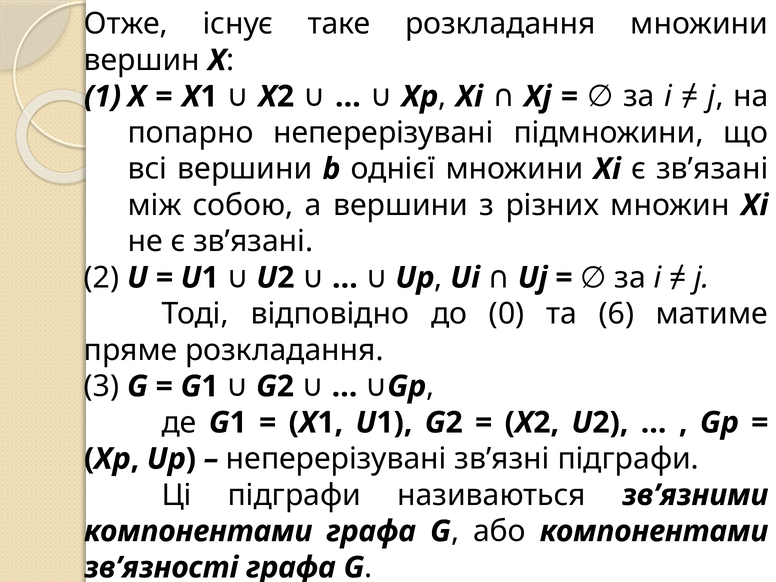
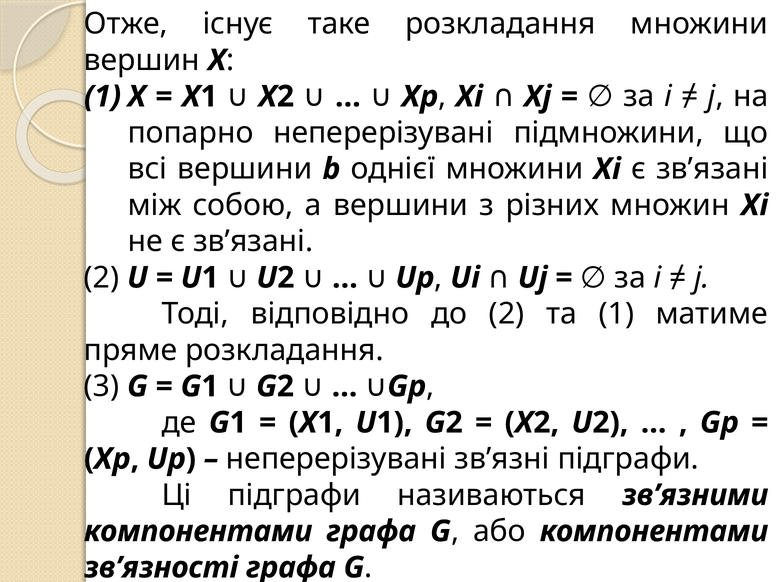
до 0: 0 -> 2 (507, 314)
6: 6 -> 1 (616, 314)
